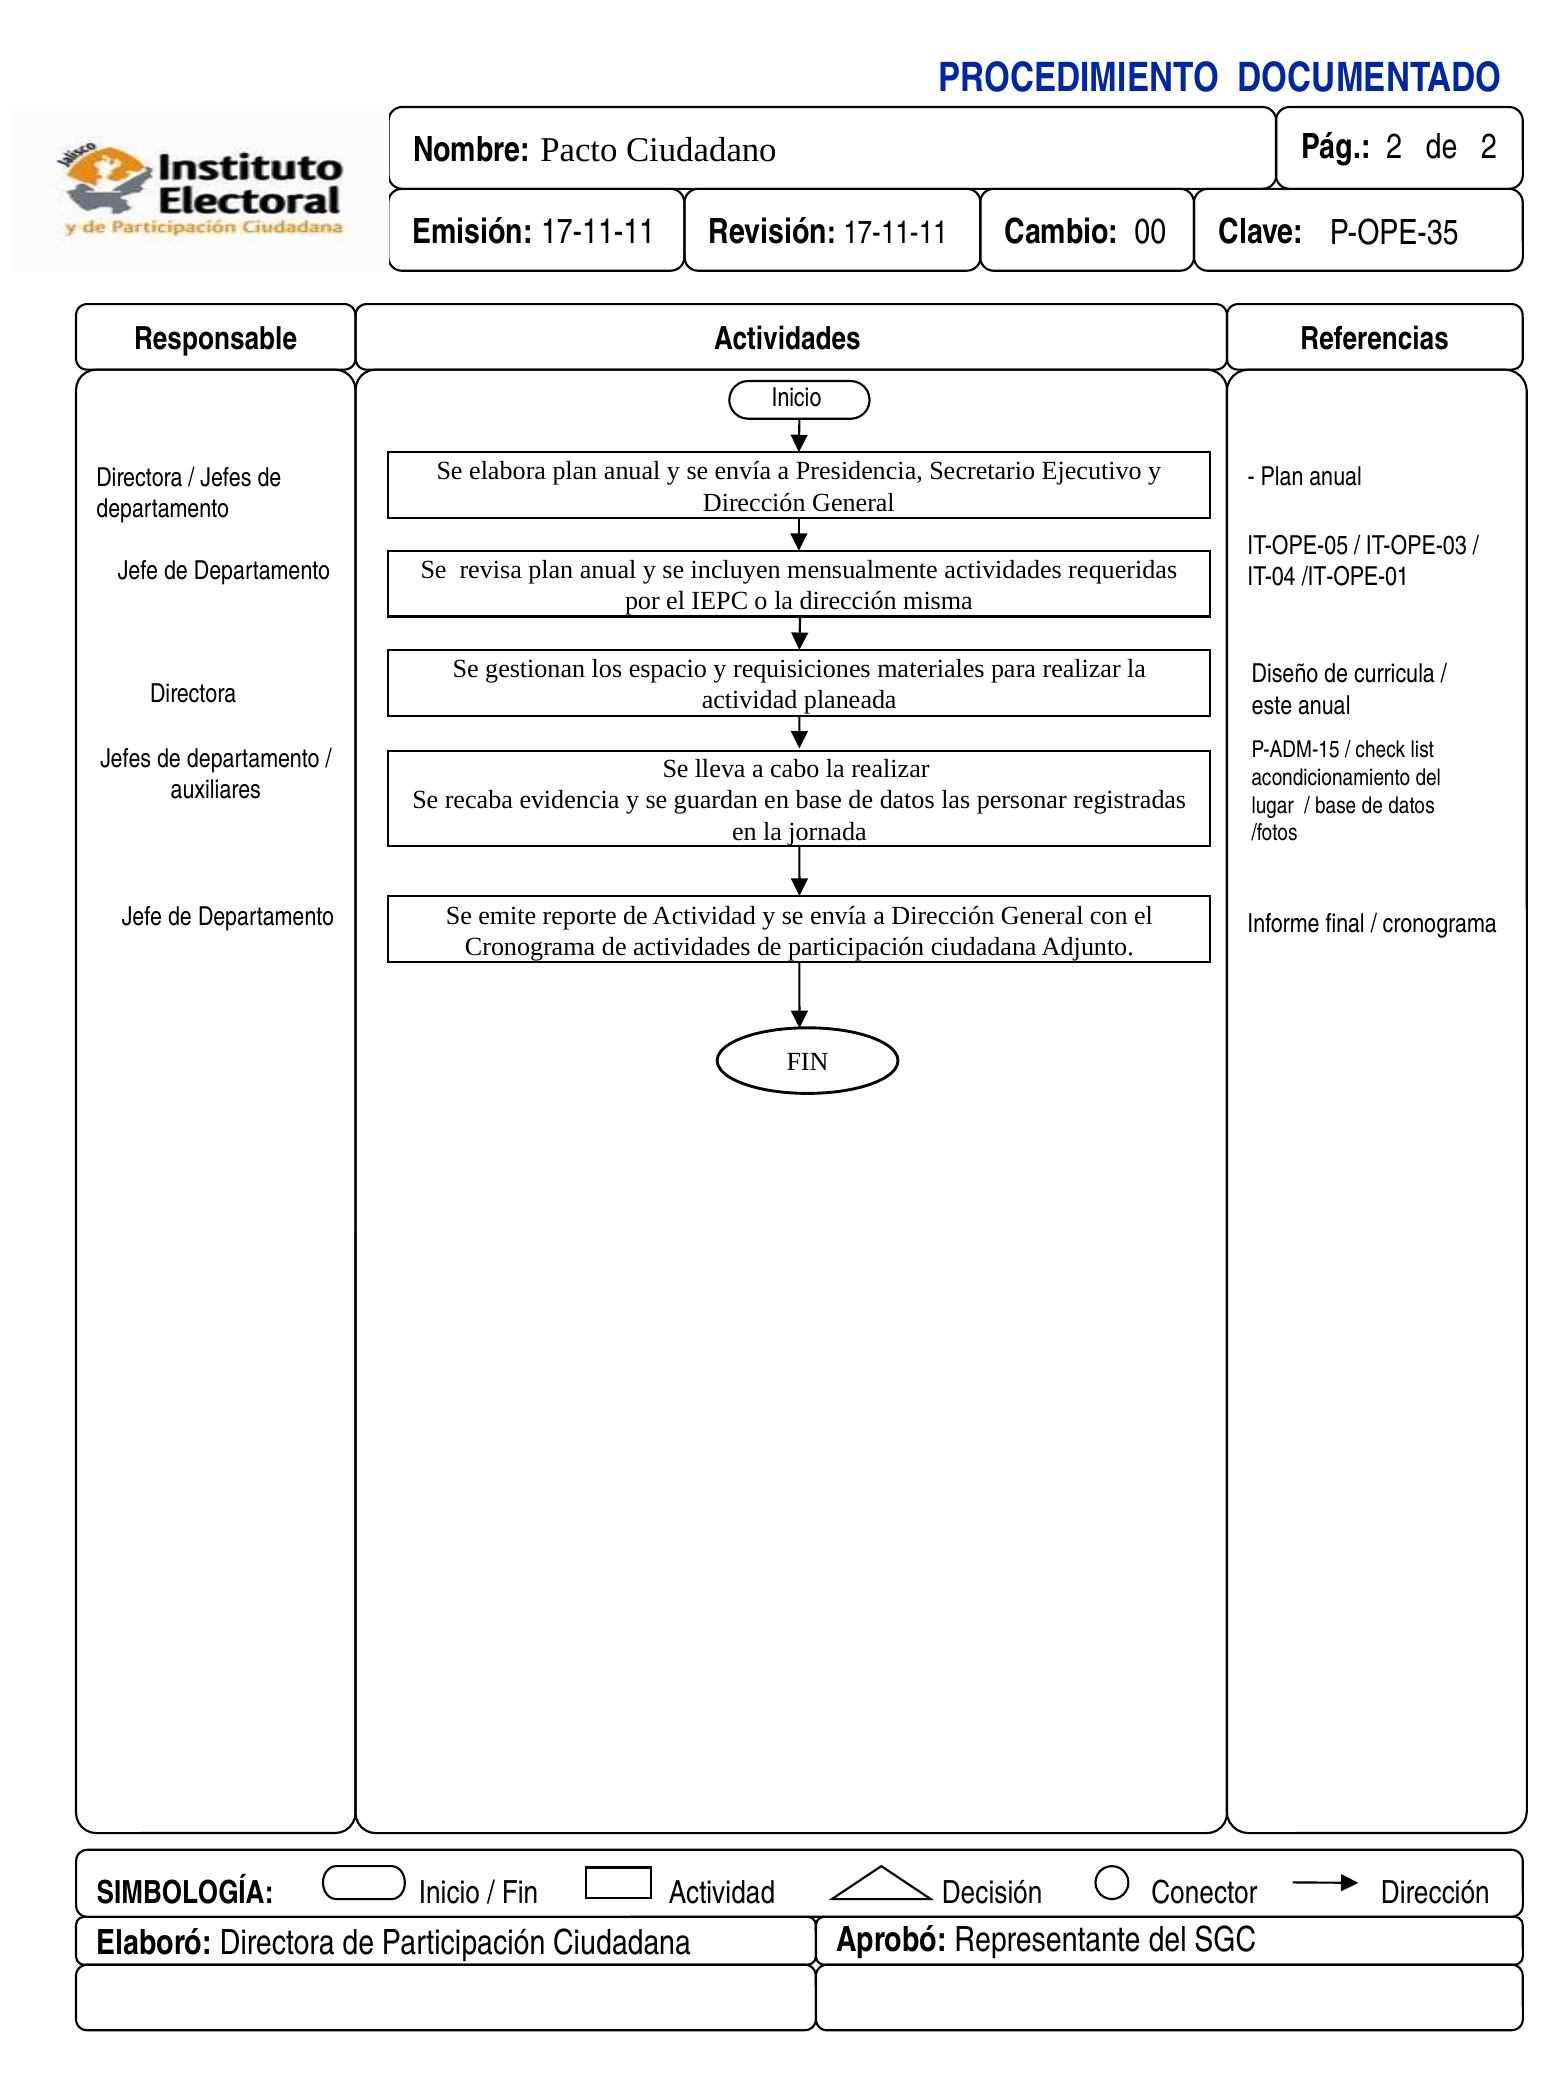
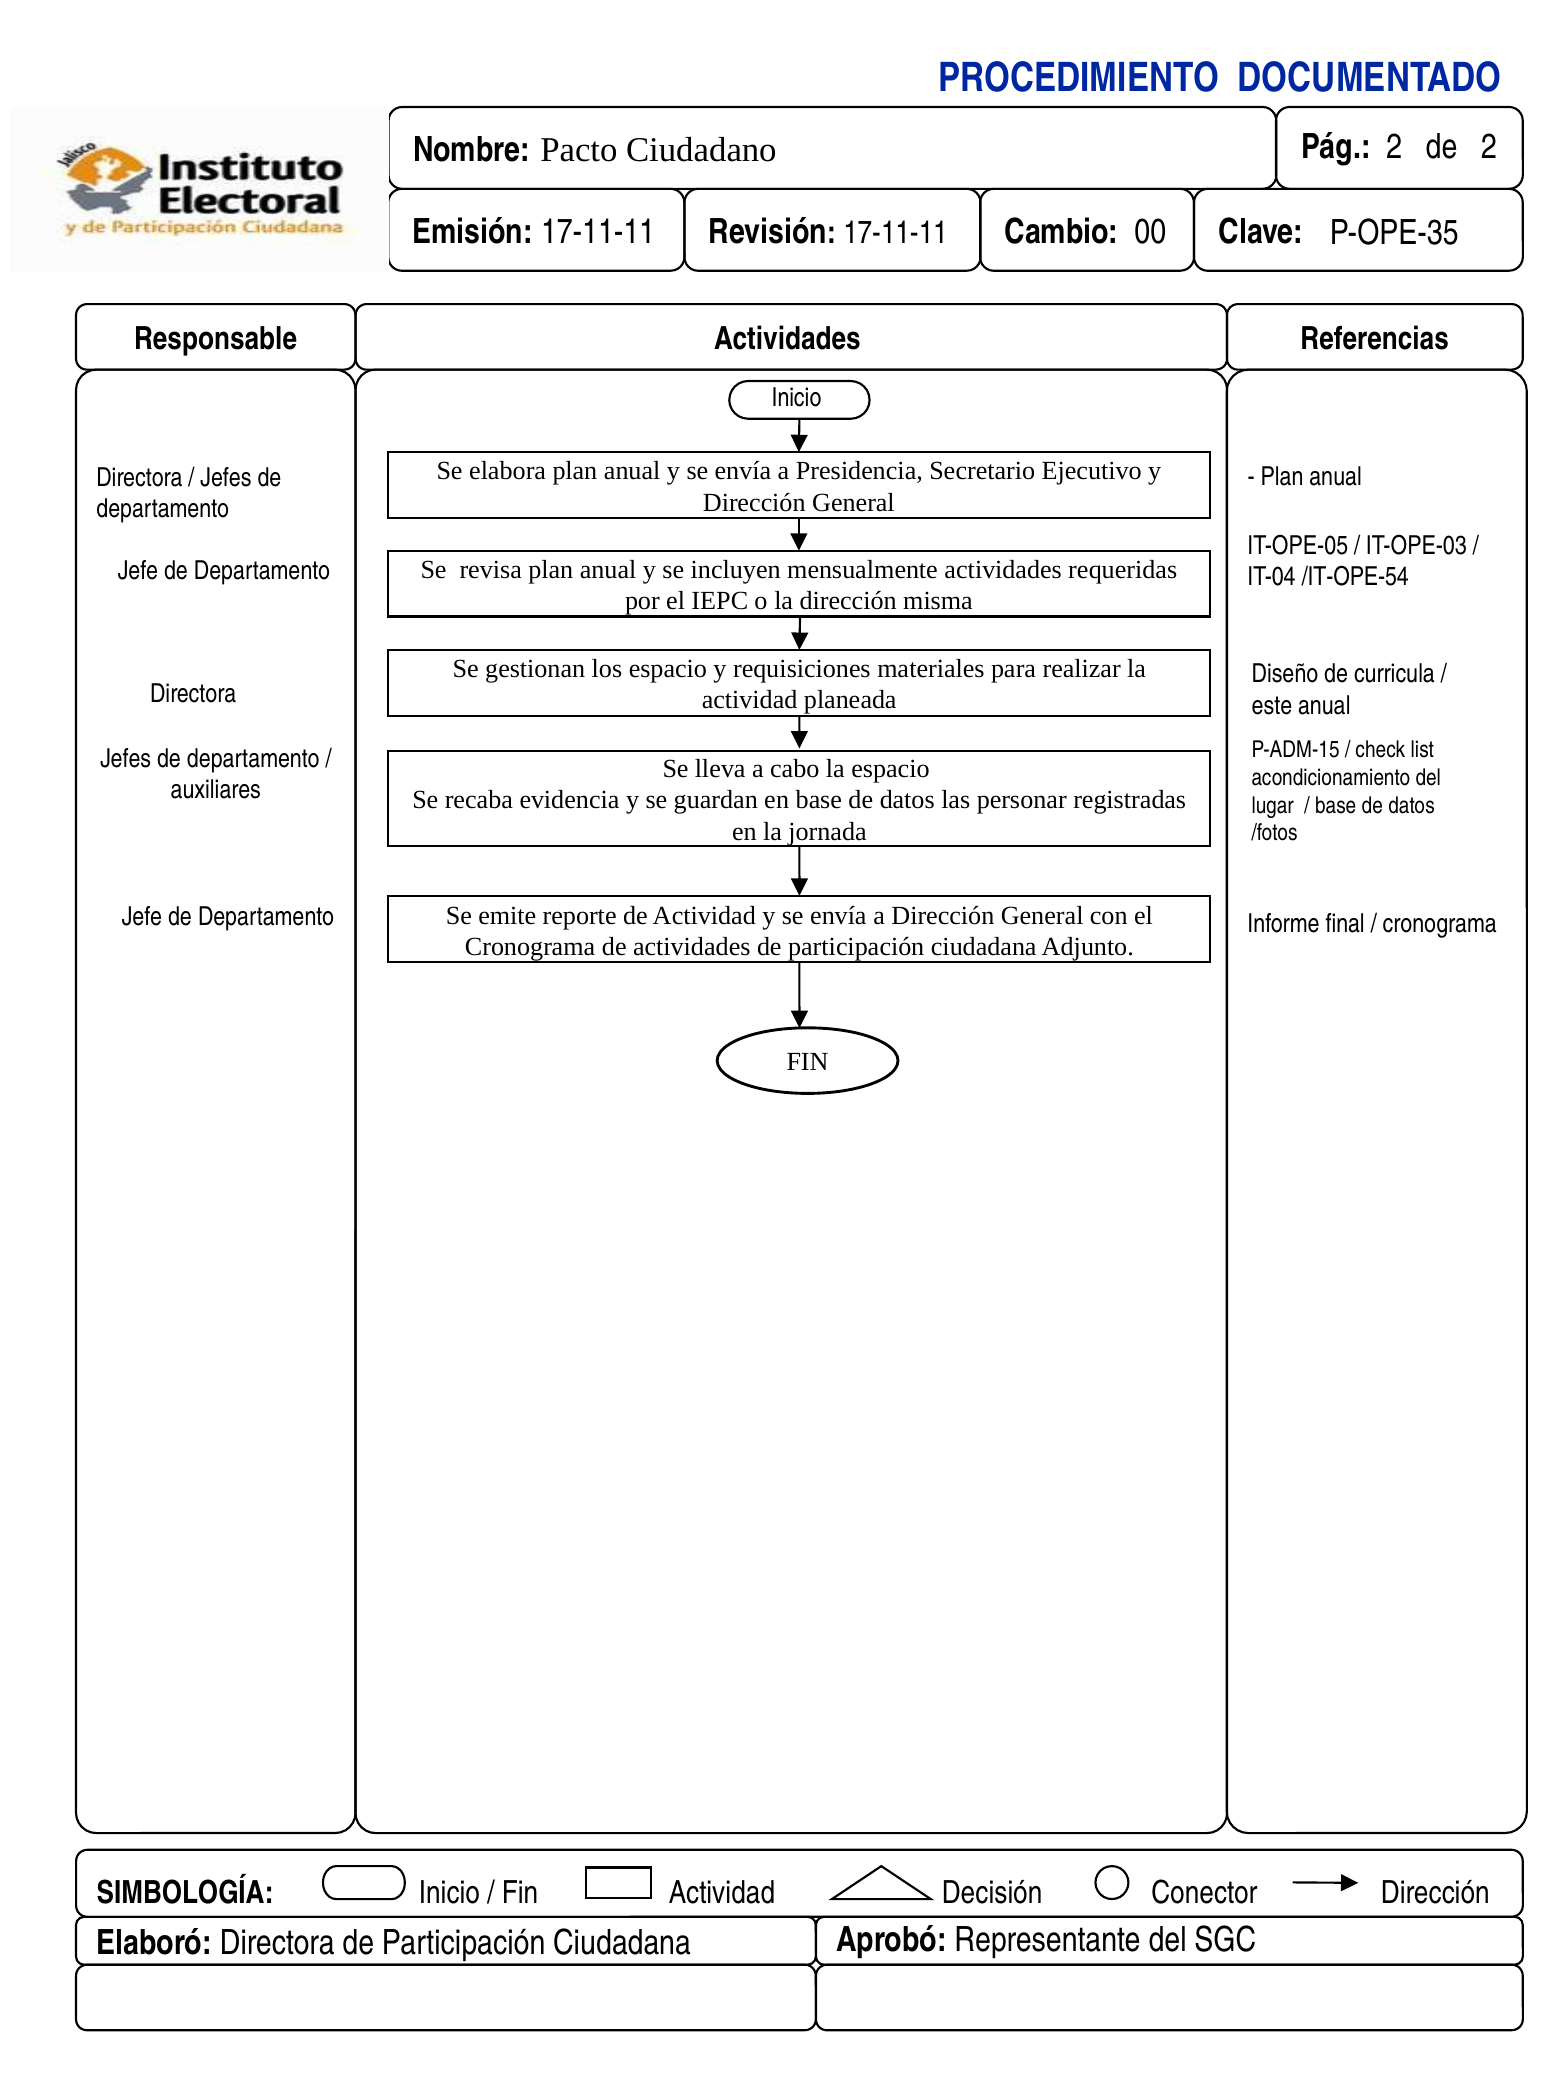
/IT-OPE-01: /IT-OPE-01 -> /IT-OPE-54 (1355, 577)
la realizar: realizar -> espacio (890, 769)
